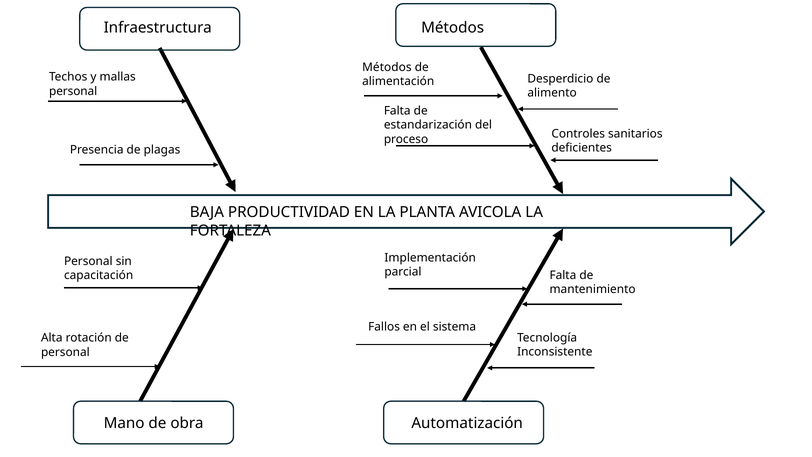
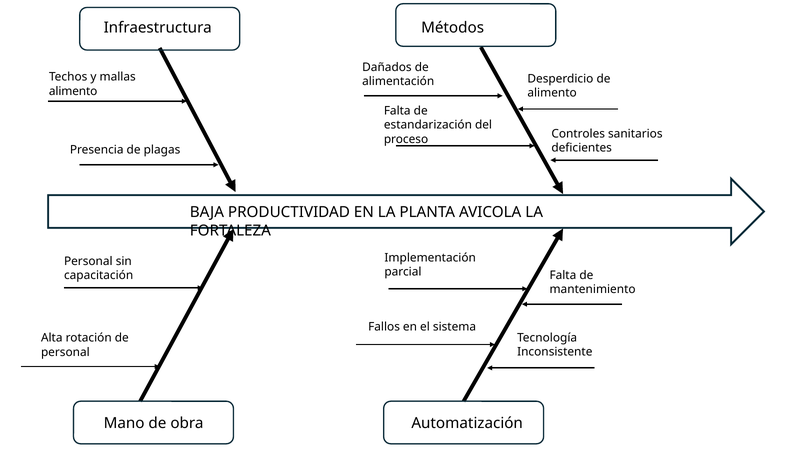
Métodos: Métodos -> Dañados (387, 67)
personal: personal -> alimento (73, 91)
